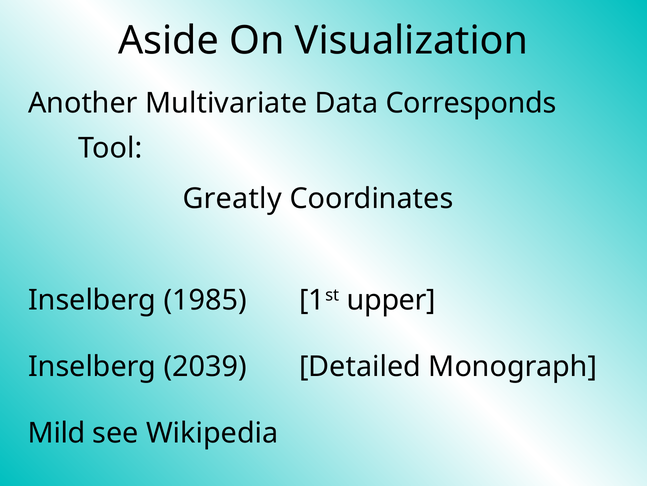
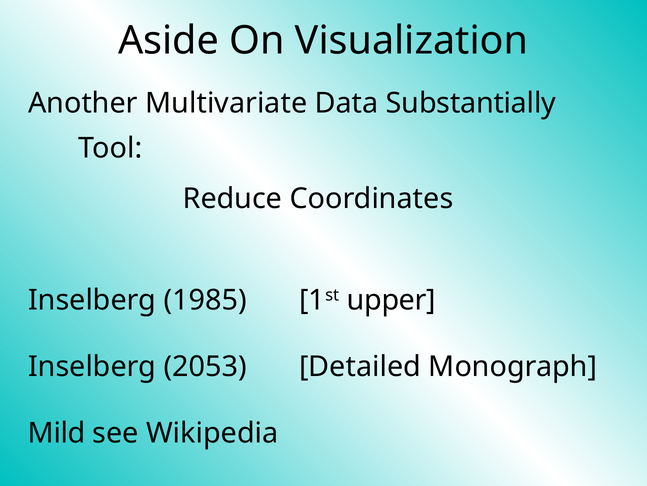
Corresponds: Corresponds -> Substantially (471, 103)
Greatly: Greatly -> Reduce (232, 198)
2039: 2039 -> 2053 (205, 366)
